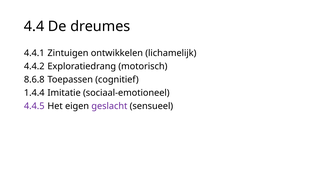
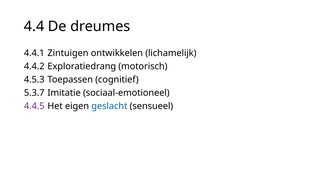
8.6.8: 8.6.8 -> 4.5.3 (34, 79)
1.4.4: 1.4.4 -> 5.3.7 (34, 93)
geslacht colour: purple -> blue (109, 106)
